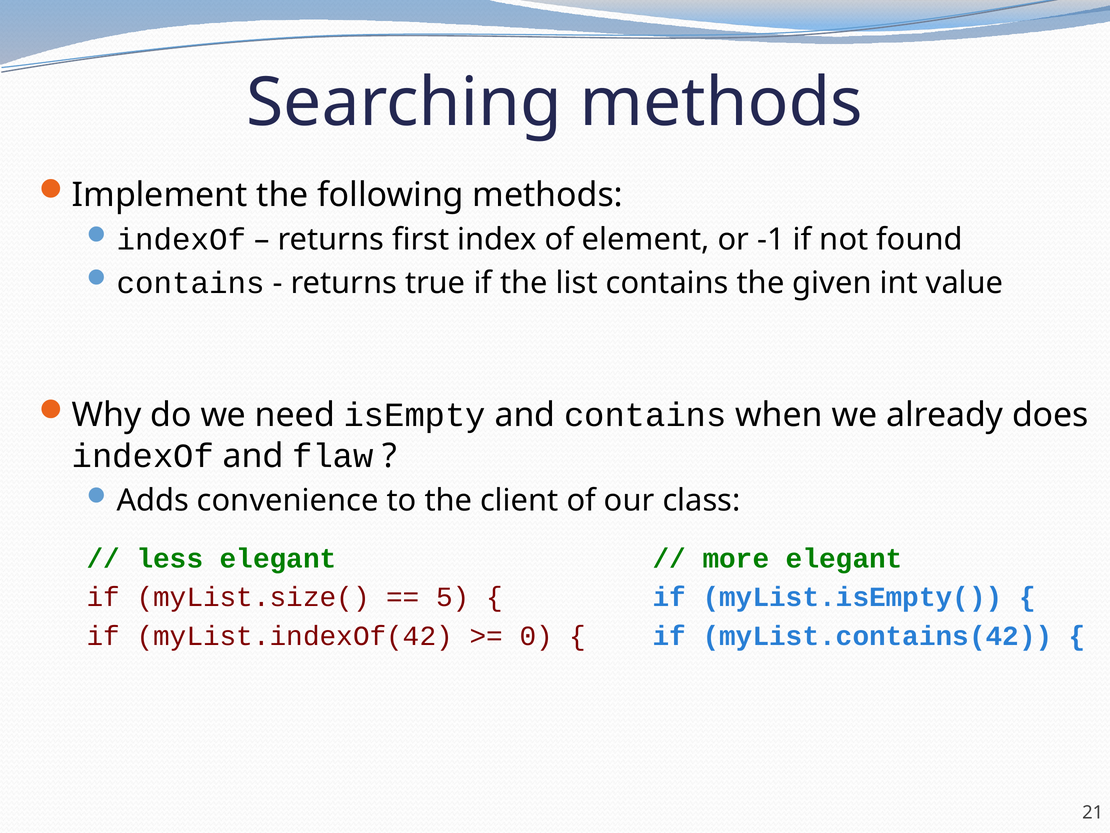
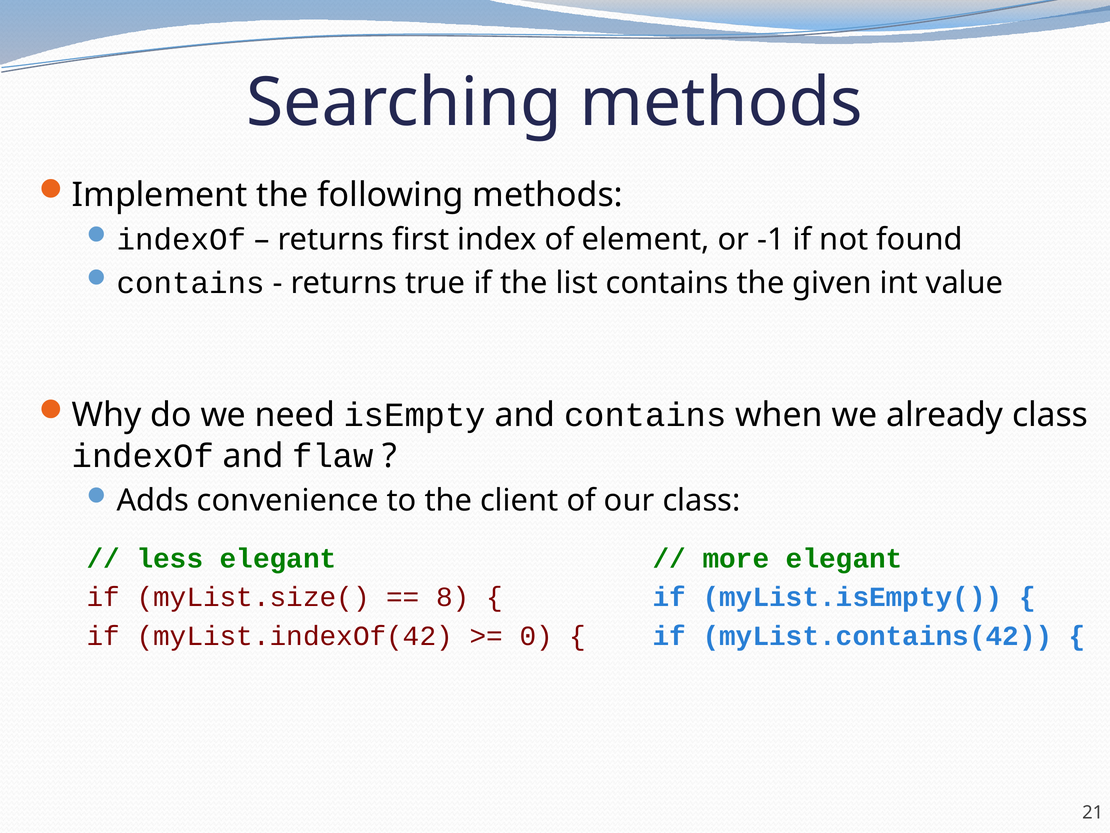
already does: does -> class (1050, 415)
5: 5 -> 8 (453, 597)
